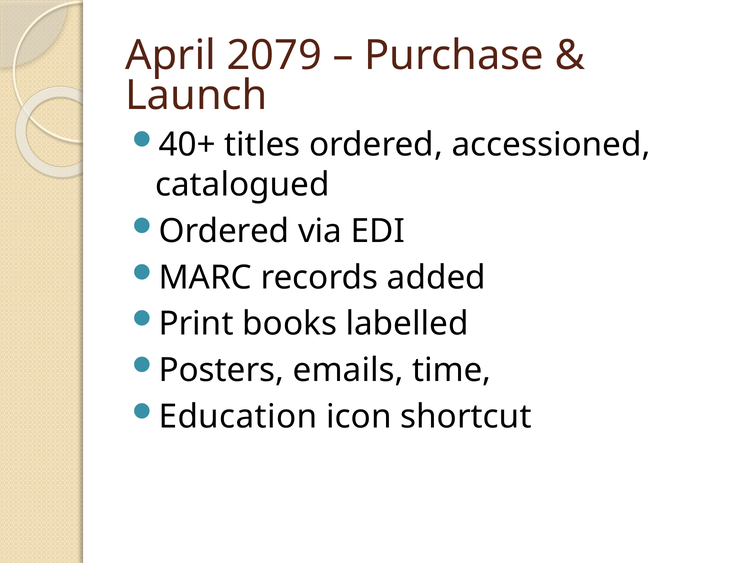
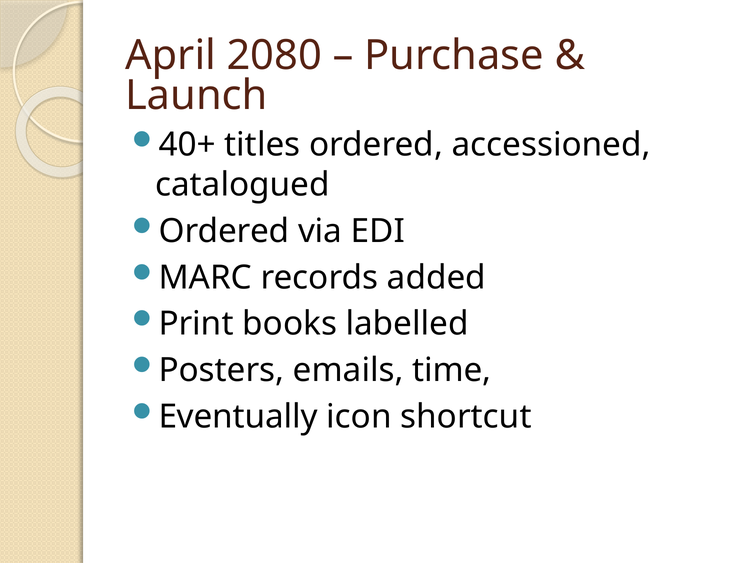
2079: 2079 -> 2080 (274, 56)
Education: Education -> Eventually (238, 416)
